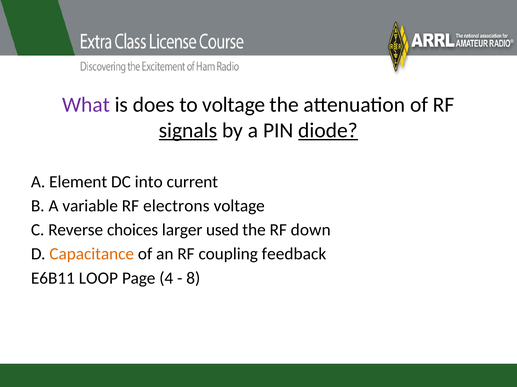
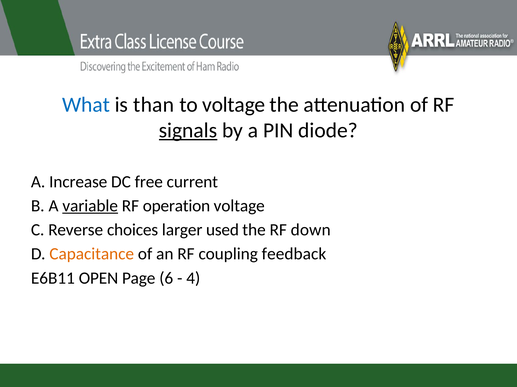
What colour: purple -> blue (86, 105)
does: does -> than (154, 105)
diode underline: present -> none (328, 131)
Element: Element -> Increase (78, 182)
into: into -> free (149, 182)
variable underline: none -> present (90, 206)
electrons: electrons -> operation (176, 206)
LOOP: LOOP -> OPEN (99, 279)
4: 4 -> 6 (166, 279)
8: 8 -> 4 (193, 279)
